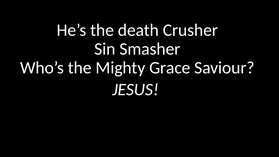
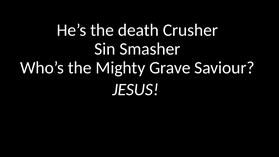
Grace: Grace -> Grave (170, 68)
